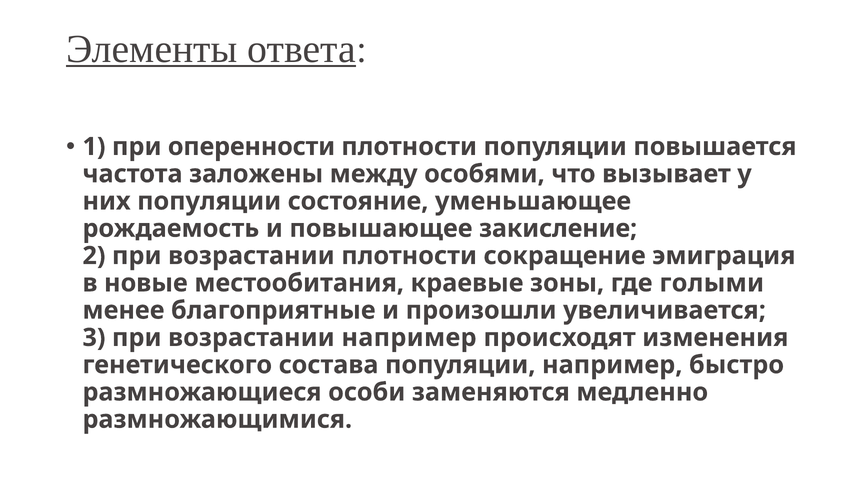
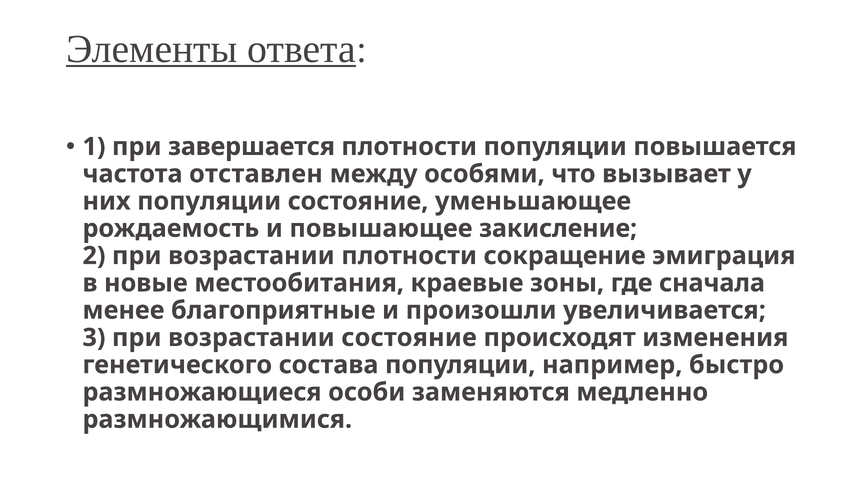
оперенности: оперенности -> завершается (252, 147)
заложены: заложены -> отставлен (256, 174)
голыми: голыми -> сначала (712, 283)
возрастании например: например -> состояние (409, 338)
